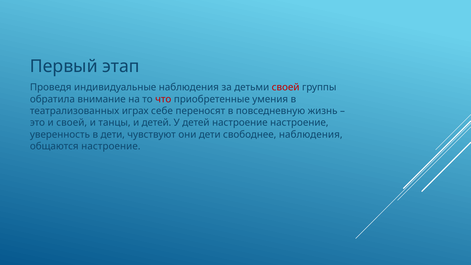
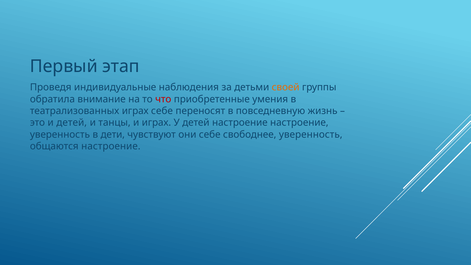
своей colour: red -> orange (286, 87)
и своей: своей -> детей (72, 123)
и детей: детей -> играх (156, 123)
они дети: дети -> себе (210, 134)
свободнее наблюдения: наблюдения -> уверенность (311, 134)
